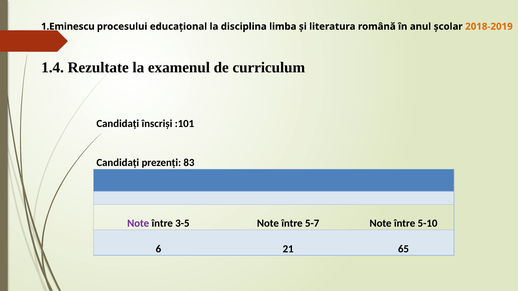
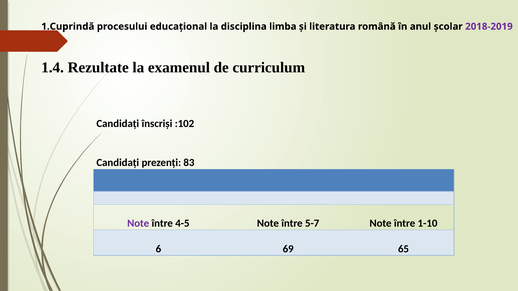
1.Eminescu: 1.Eminescu -> 1.Cuprindă (68, 27)
2018-2019 colour: orange -> purple (489, 27)
:101: :101 -> :102 (184, 124)
3-5: 3-5 -> 4-5 (182, 224)
5-10: 5-10 -> 1-10 (428, 224)
21: 21 -> 69 (288, 249)
